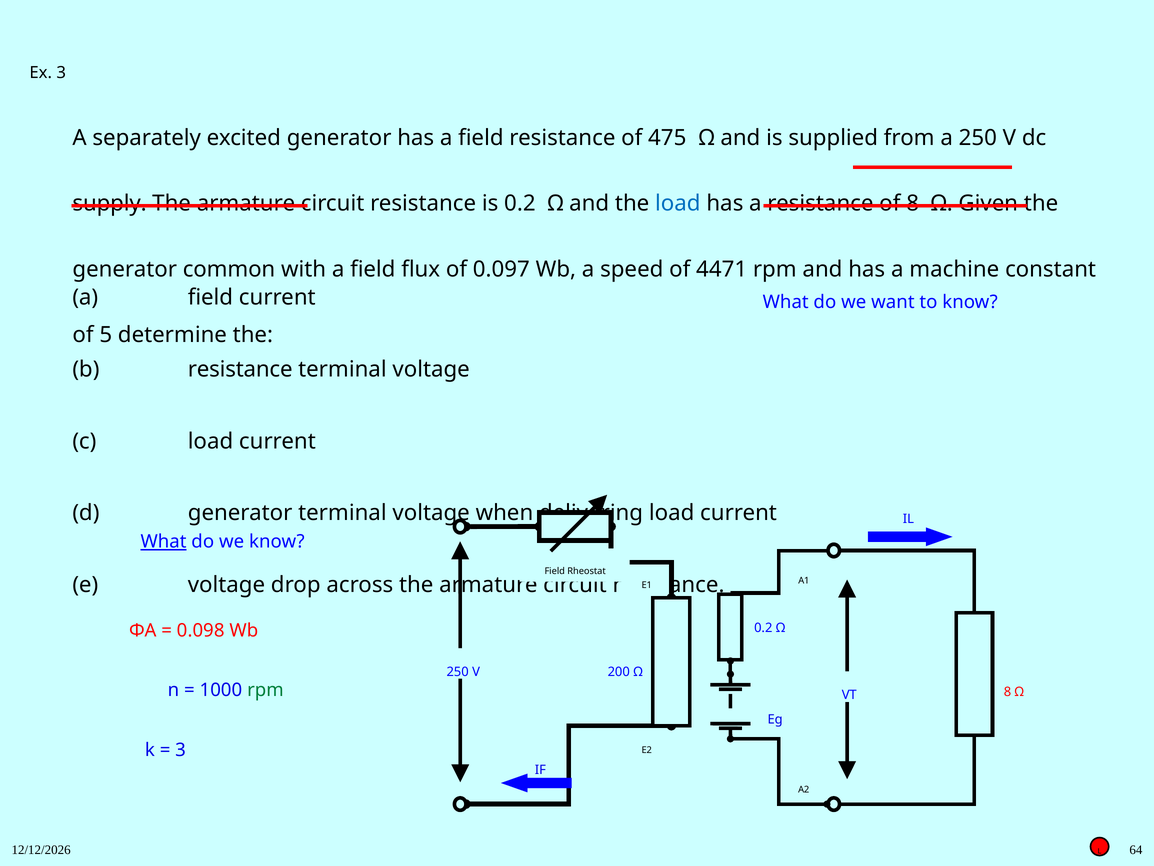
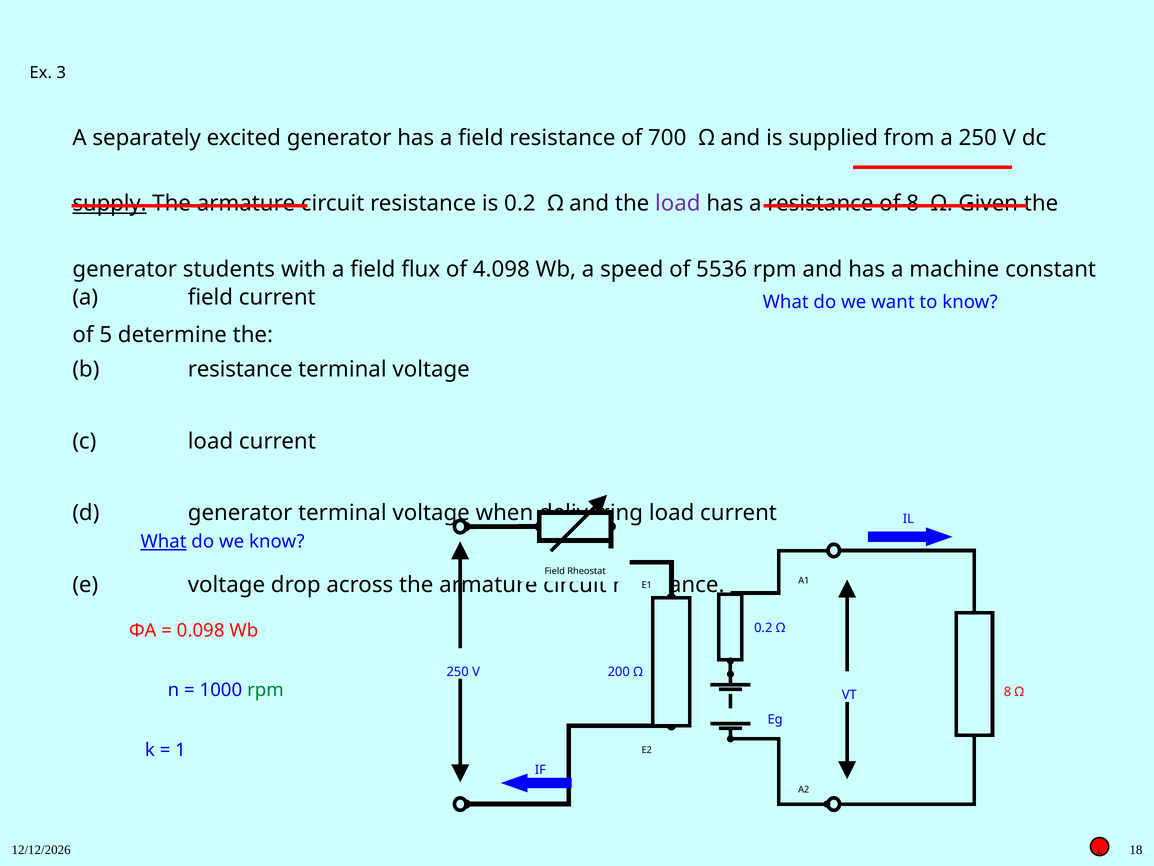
475: 475 -> 700 (667, 138)
supply underline: none -> present (110, 203)
load colour: blue -> purple (678, 203)
common: common -> students (229, 269)
0.097: 0.097 -> 4.098 (501, 269)
4471: 4471 -> 5536 (722, 269)
3: 3 -> 1 (181, 749)
64: 64 -> 18 (1136, 850)
